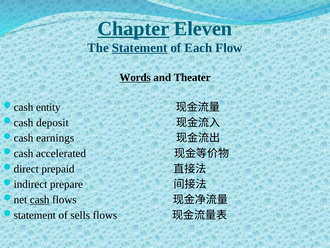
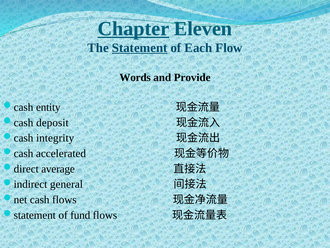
Words underline: present -> none (135, 77)
Theater: Theater -> Provide (192, 77)
earnings: earnings -> integrity (55, 138)
prepaid: prepaid -> average (58, 169)
prepare: prepare -> general (66, 184)
cash underline: present -> none (40, 199)
sells: sells -> fund (80, 215)
